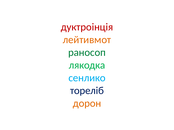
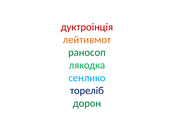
дорон colour: orange -> green (87, 104)
